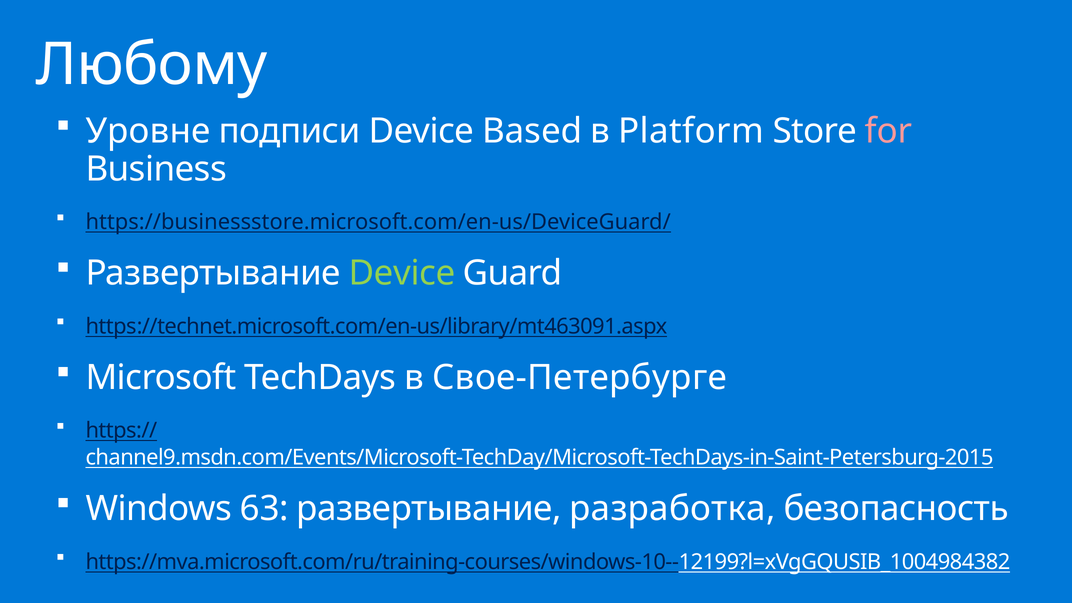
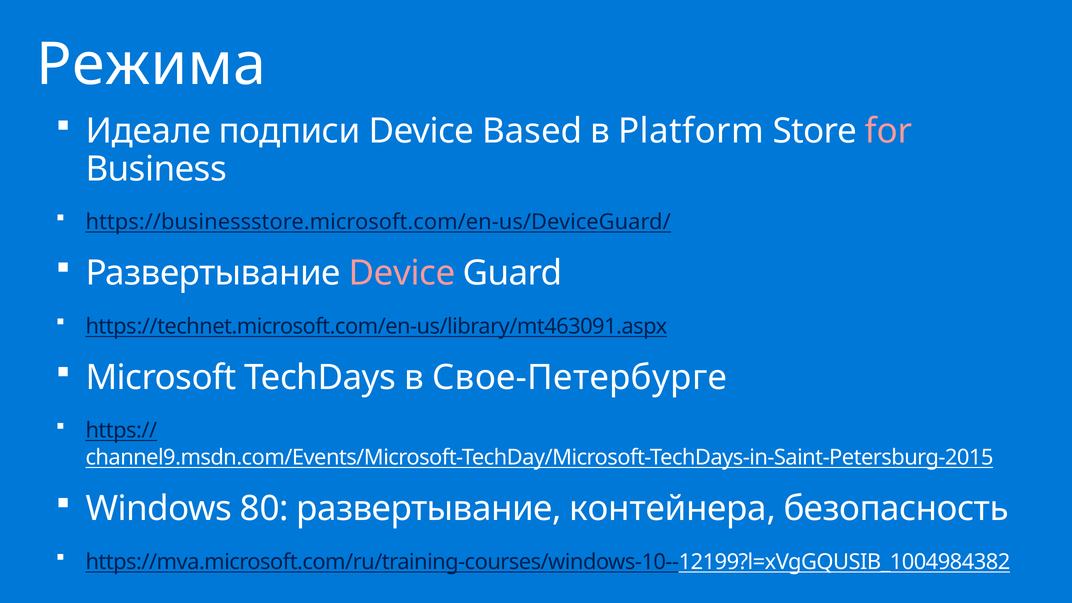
Любому: Любому -> Режима (151, 65)
Уровне: Уровне -> Идеале (148, 131)
Device colour: light green -> pink (402, 273)
63: 63 -> 80 (264, 509)
разработка: разработка -> контейнера (673, 509)
